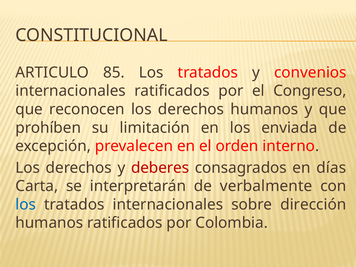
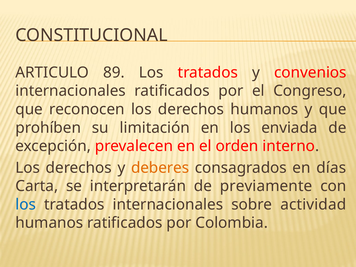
85: 85 -> 89 (114, 73)
deberes colour: red -> orange (160, 168)
verbalmente: verbalmente -> previamente (266, 186)
dirección: dirección -> actividad (313, 205)
